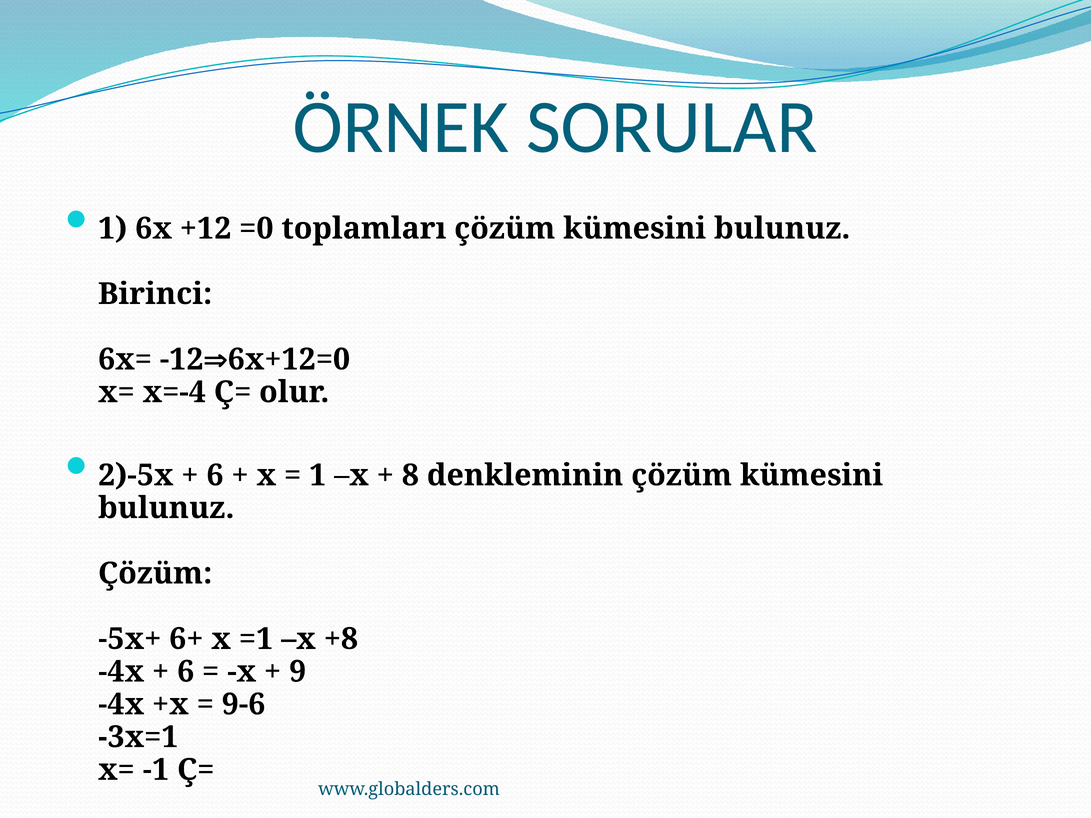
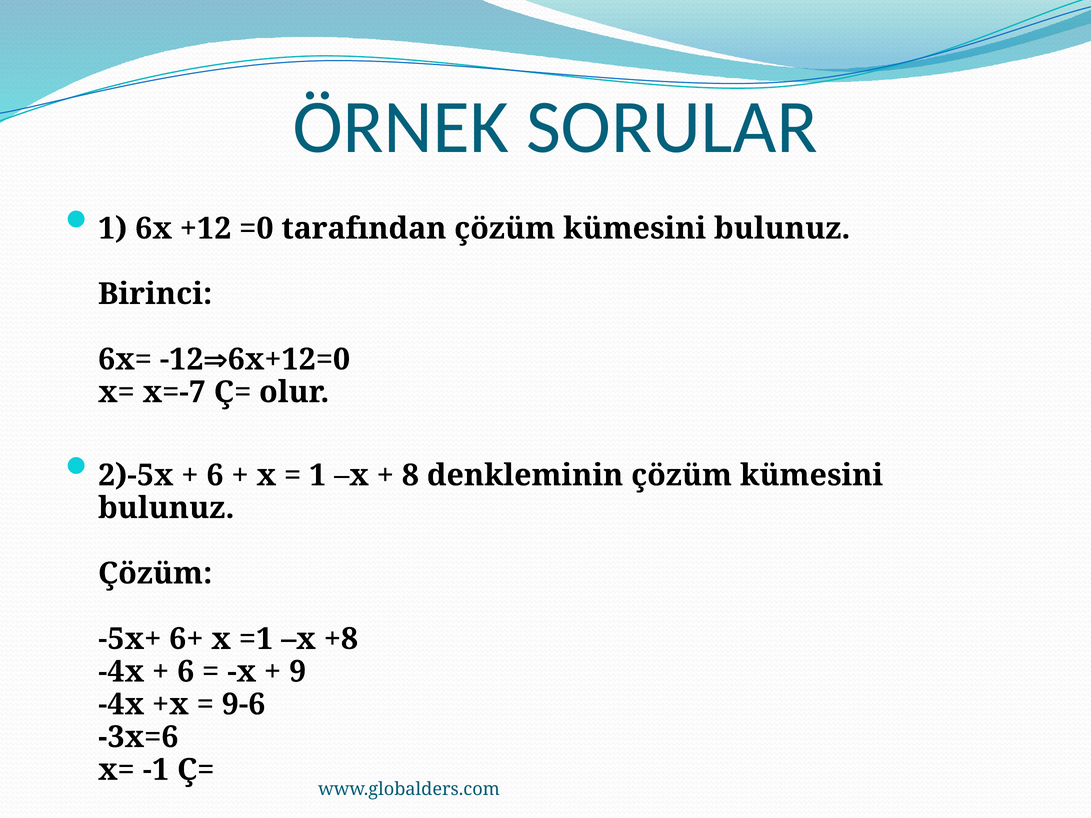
toplamları: toplamları -> tarafından (364, 229)
x=-4: x=-4 -> x=-7 (174, 392)
-3x=1: -3x=1 -> -3x=6 (138, 737)
